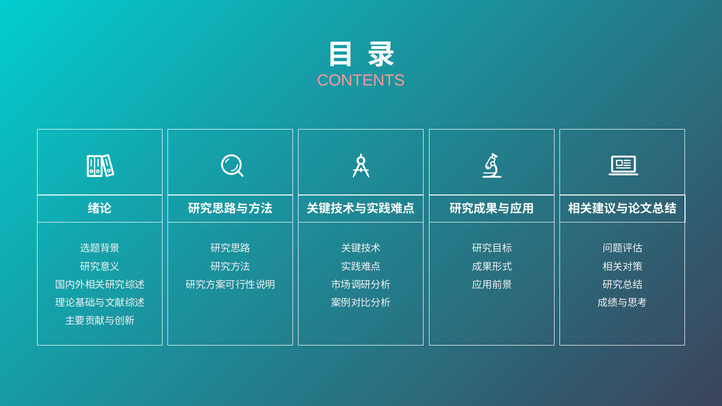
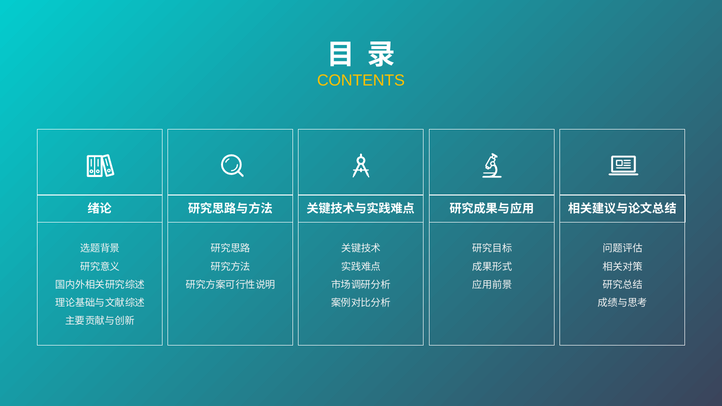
CONTENTS colour: pink -> yellow (361, 80)
